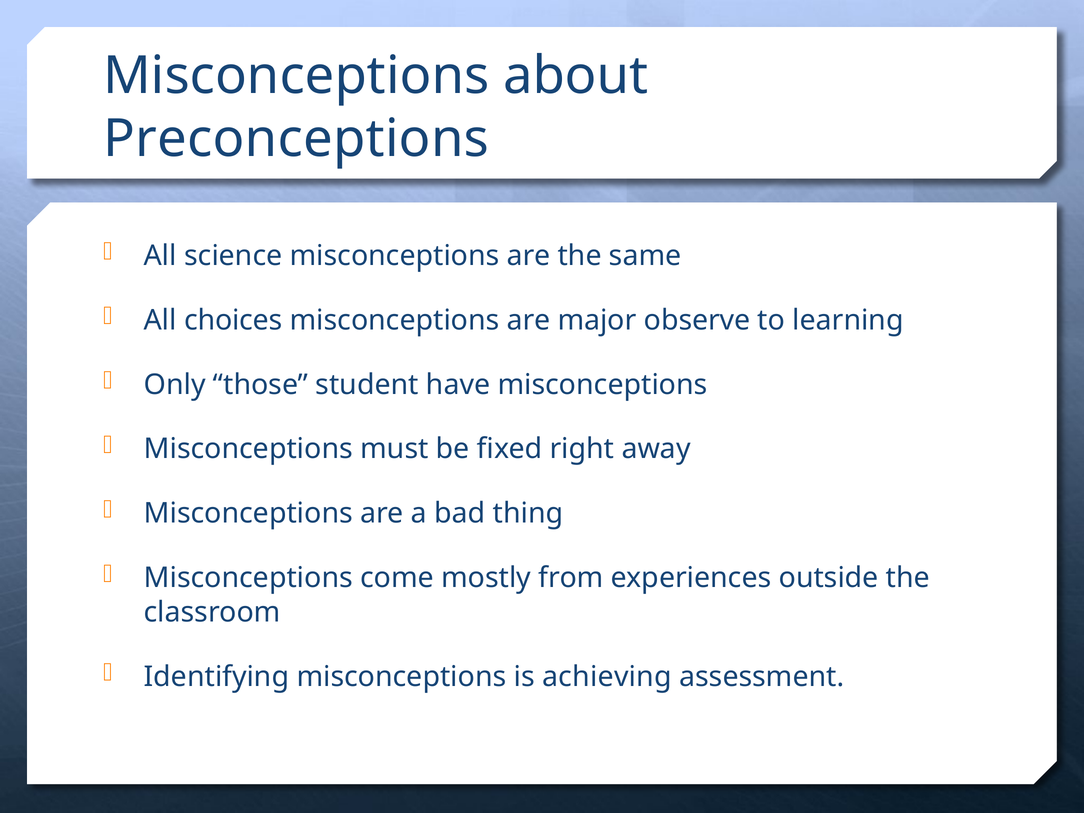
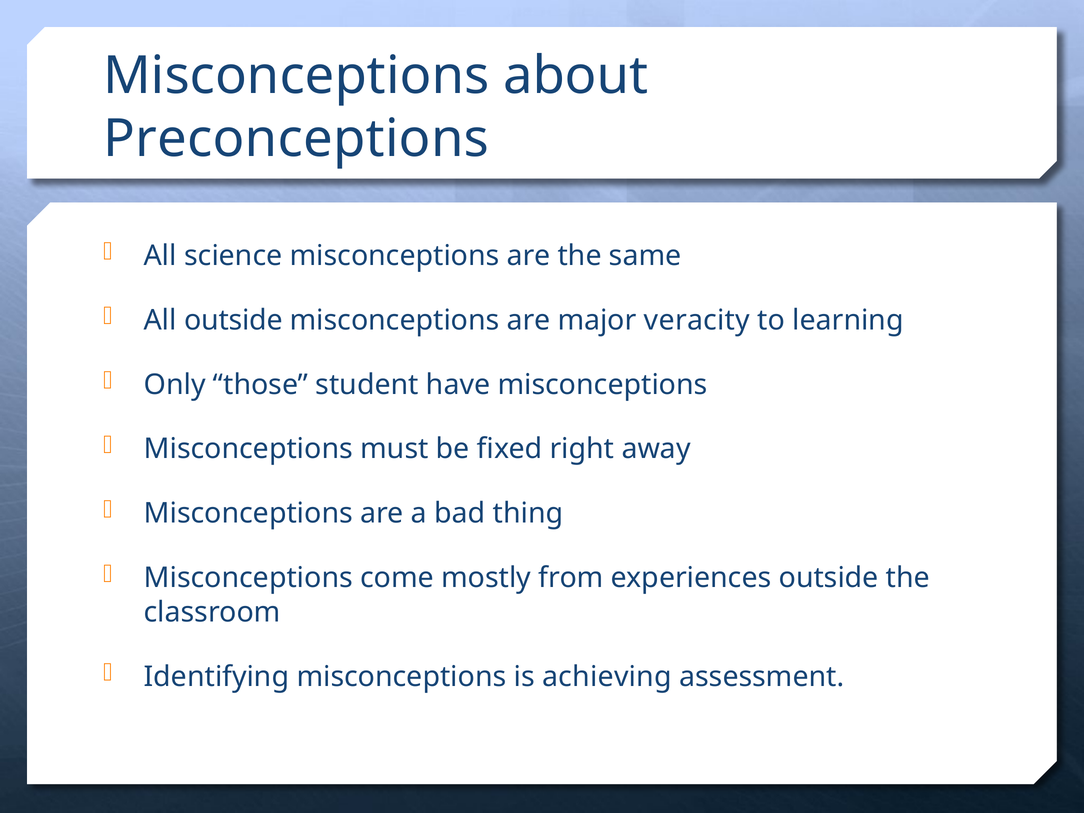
All choices: choices -> outside (233, 320)
observe: observe -> veracity (697, 320)
